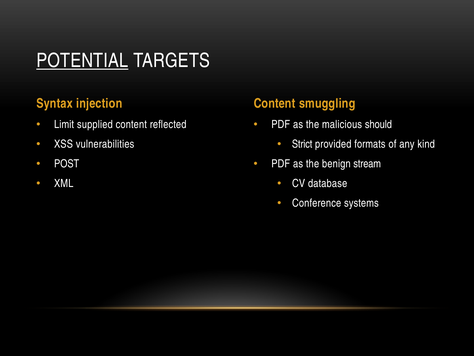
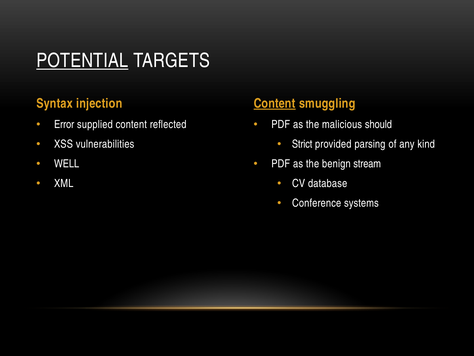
Content underline: none -> present (275, 103)
Limit: Limit -> Error (64, 124)
formats: formats -> parsing (370, 144)
POST: POST -> WELL (67, 164)
